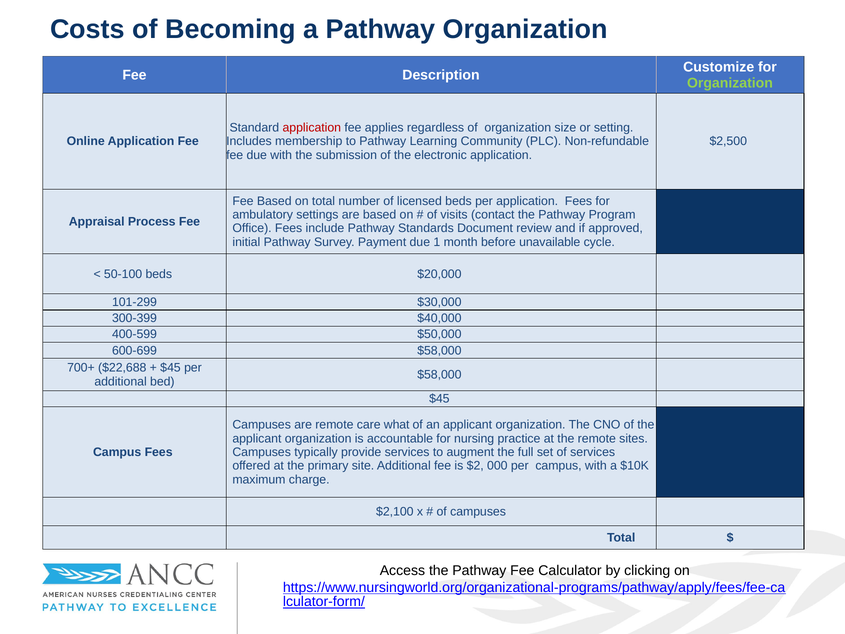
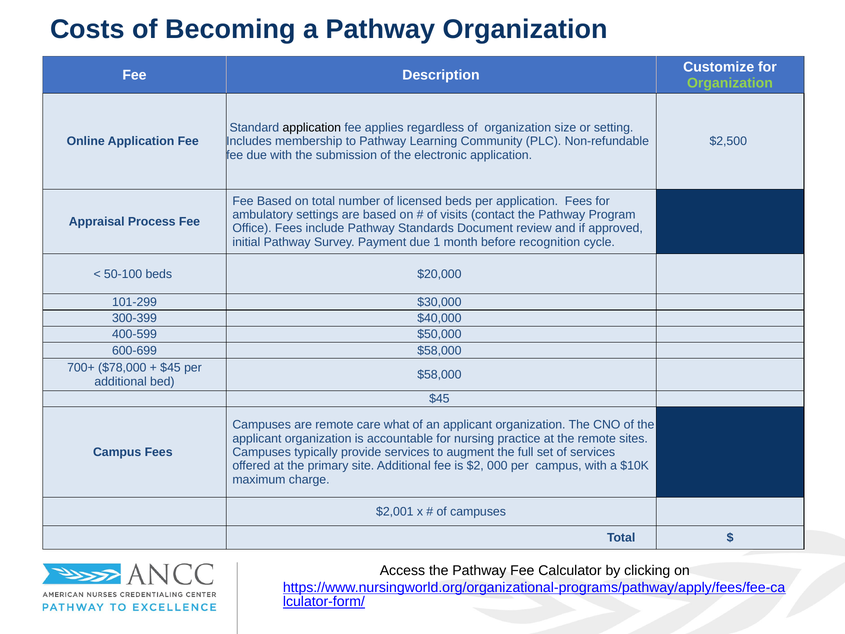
application colour: red -> black (312, 128)
unavailable: unavailable -> recognition (550, 242)
$22,688: $22,688 -> $78,000 (122, 368)
$2,100: $2,100 -> $2,001 (395, 512)
